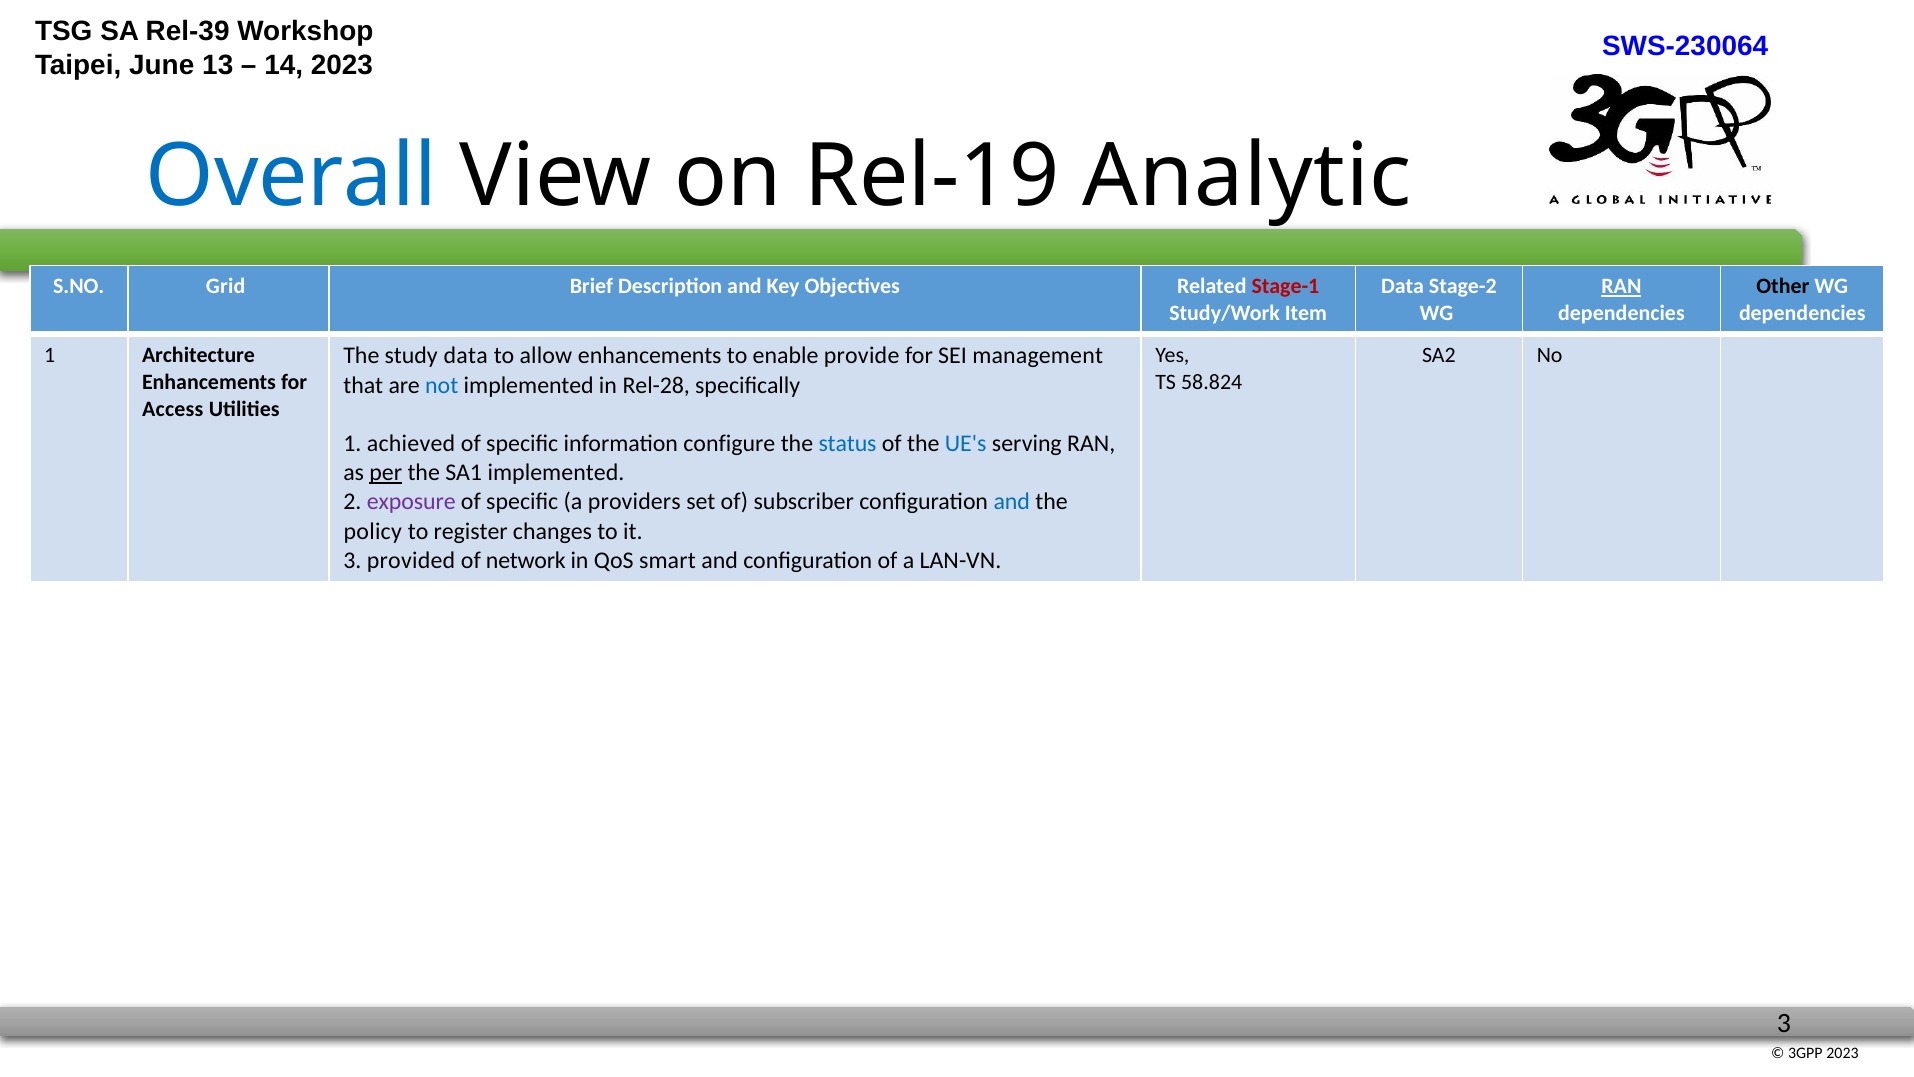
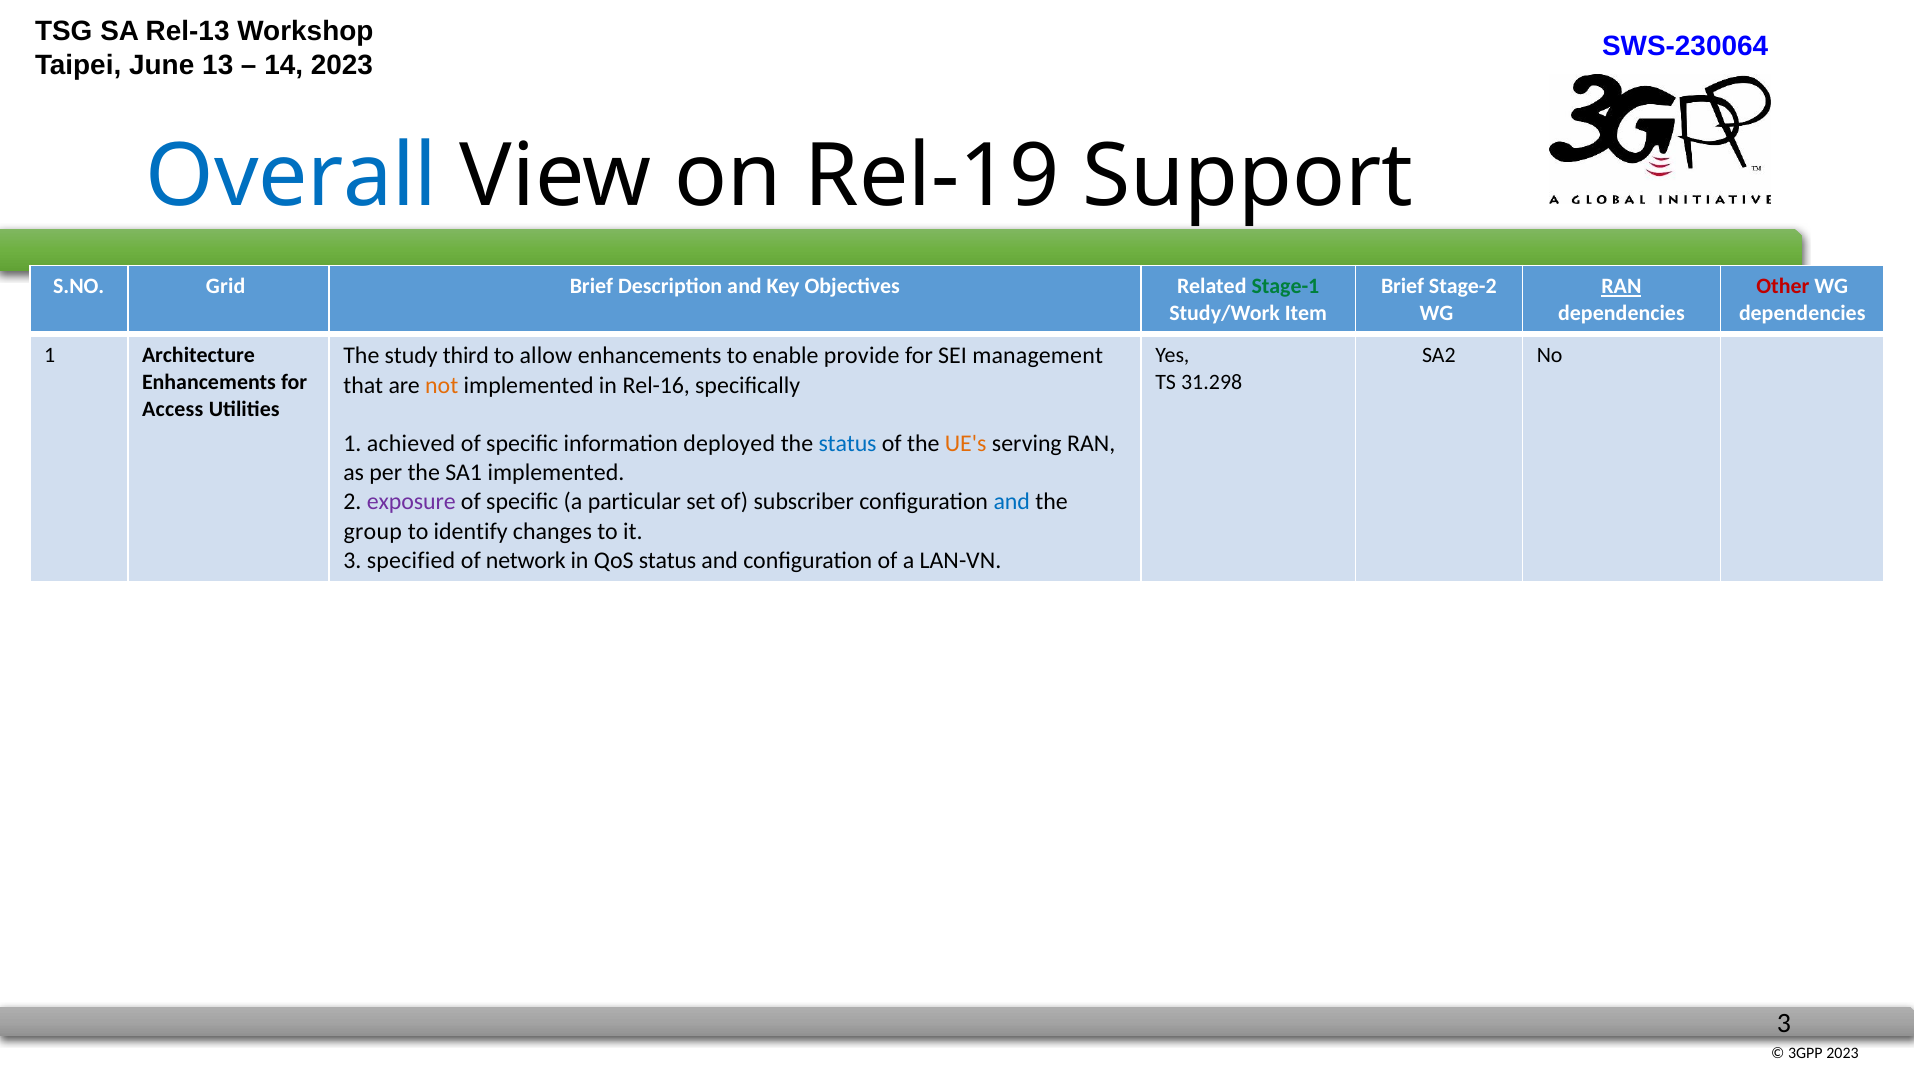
Rel-39: Rel-39 -> Rel-13 (188, 31)
Analytic: Analytic -> Support (1248, 176)
Stage-1 colour: red -> green (1285, 286)
Data: Data -> Brief (1403, 286)
Other colour: black -> red (1783, 286)
study data: data -> third (466, 356)
58.824: 58.824 -> 31.298 (1212, 382)
not colour: blue -> orange (442, 385)
Rel-28: Rel-28 -> Rel-16 (656, 385)
configure: configure -> deployed (729, 443)
UE's colour: blue -> orange (966, 443)
per underline: present -> none (386, 473)
providers: providers -> particular (634, 502)
policy: policy -> group (373, 531)
register: register -> identify (471, 531)
provided: provided -> specified (411, 560)
QoS smart: smart -> status (668, 560)
